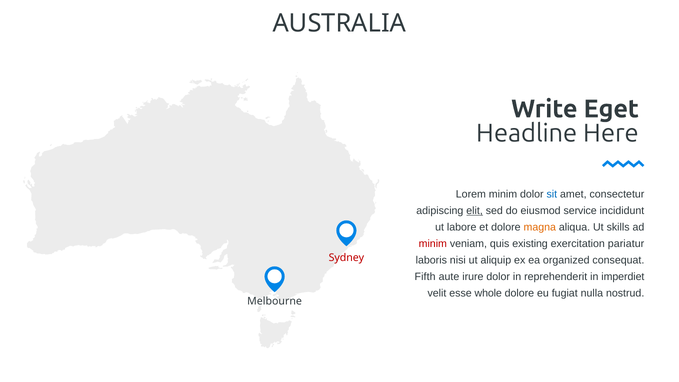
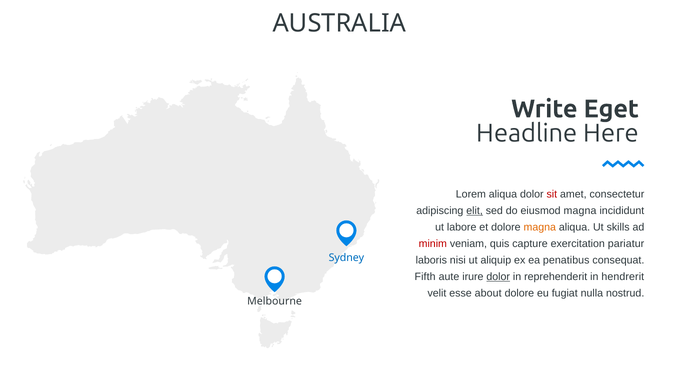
Lorem minim: minim -> aliqua (503, 194)
sit colour: blue -> red (552, 194)
eiusmod service: service -> magna (580, 211)
existing: existing -> capture (530, 244)
Sydney colour: red -> blue (346, 258)
organized: organized -> penatibus (566, 260)
dolor underline: none -> present (498, 277)
imperdiet: imperdiet -> hendrerit (623, 277)
whole: whole -> about (488, 293)
